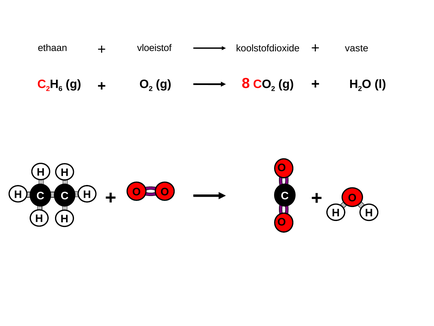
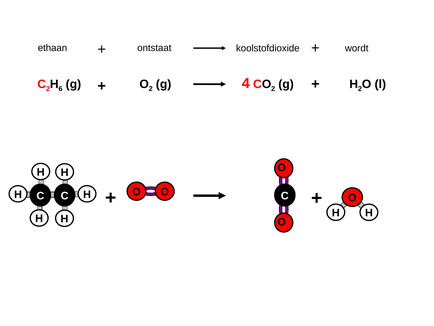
vloeistof: vloeistof -> ontstaat (154, 48)
vaste: vaste -> wordt (357, 48)
8: 8 -> 4 (246, 83)
